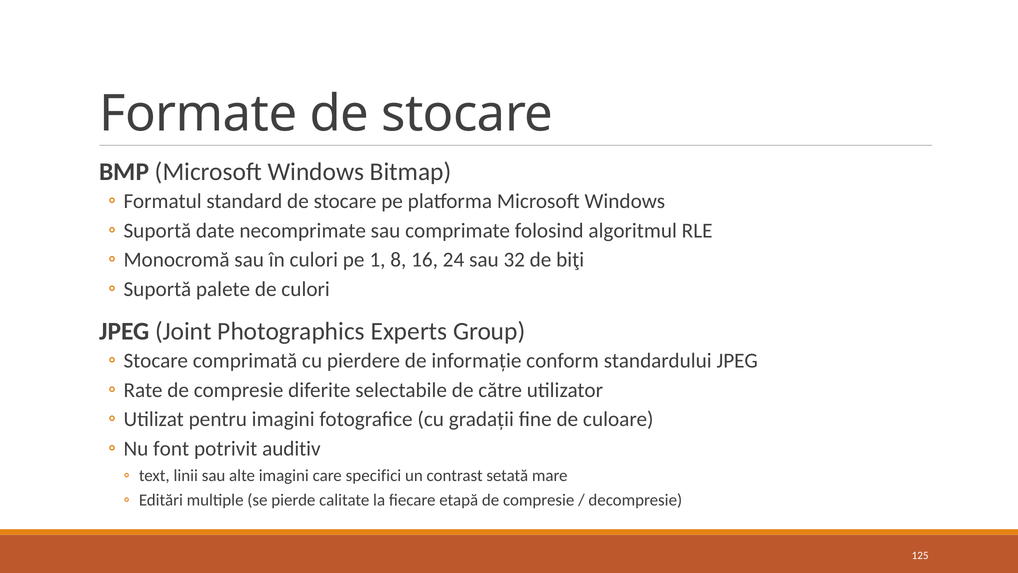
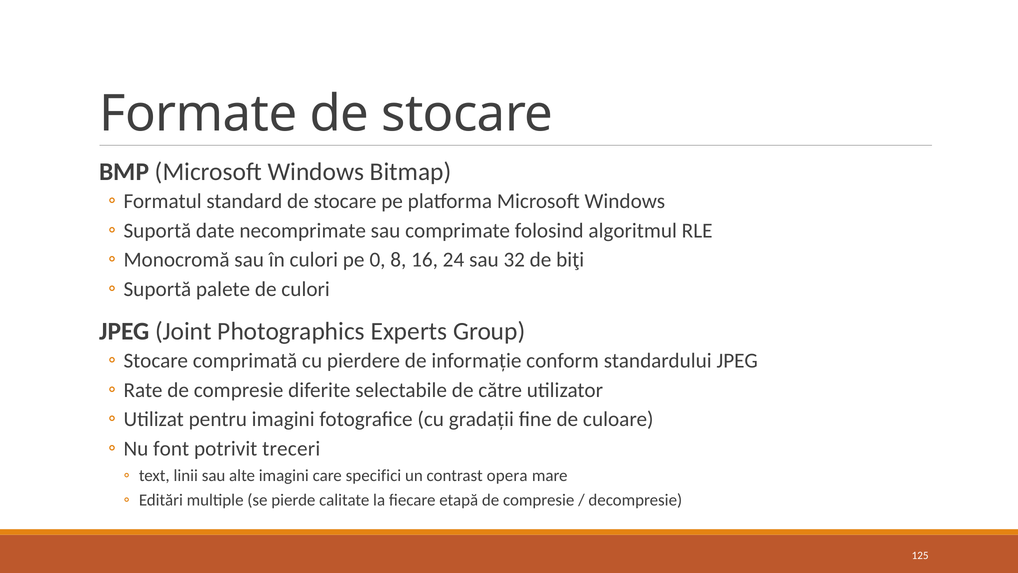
1: 1 -> 0 (378, 260)
auditiv: auditiv -> treceri (291, 448)
setată: setată -> opera (507, 475)
